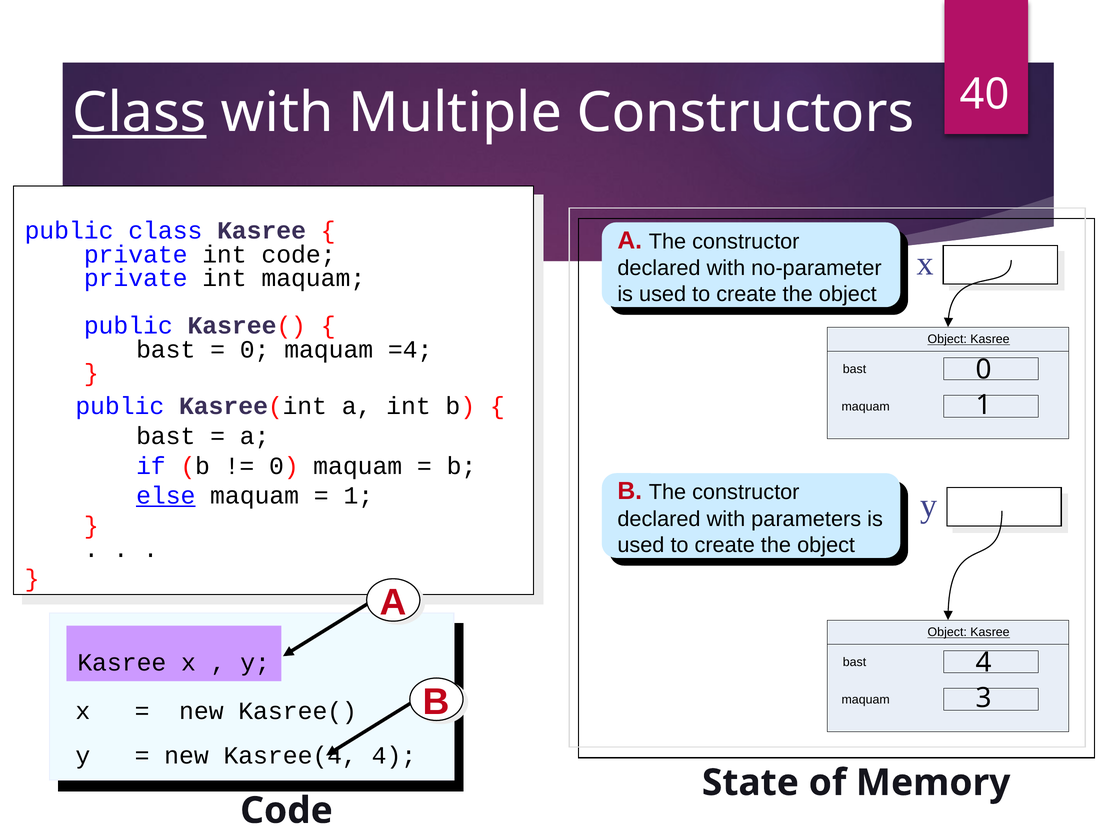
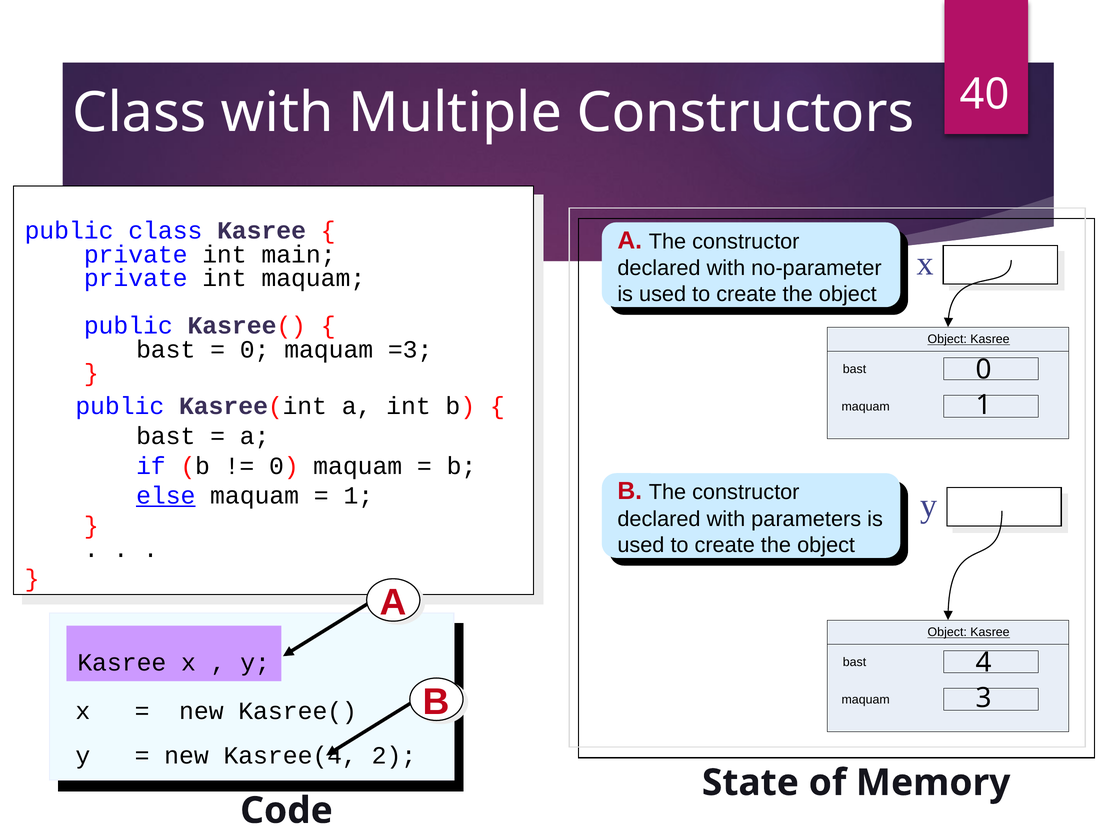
Class underline: present -> none (139, 113)
int code: code -> main (299, 254)
=4: =4 -> =3 (410, 350)
Kasree(4 4: 4 -> 2 (394, 756)
